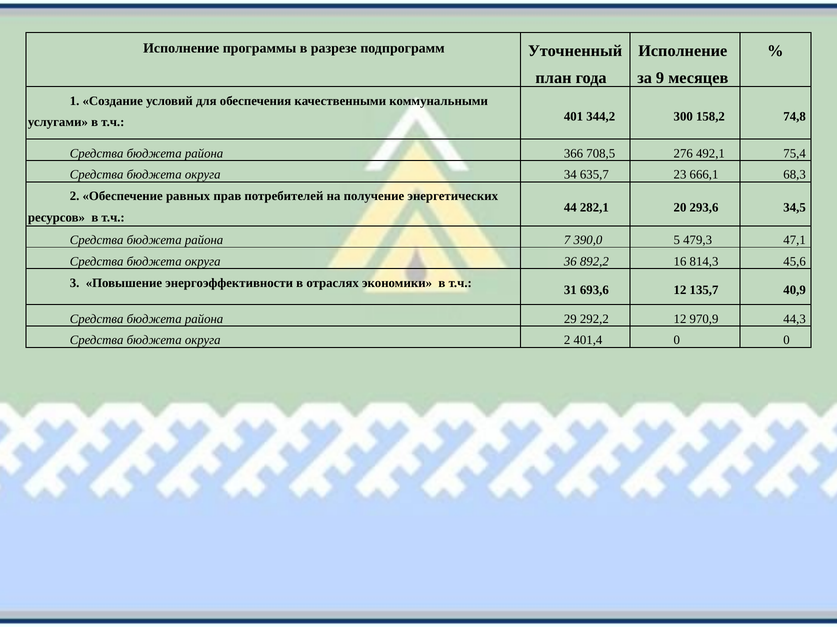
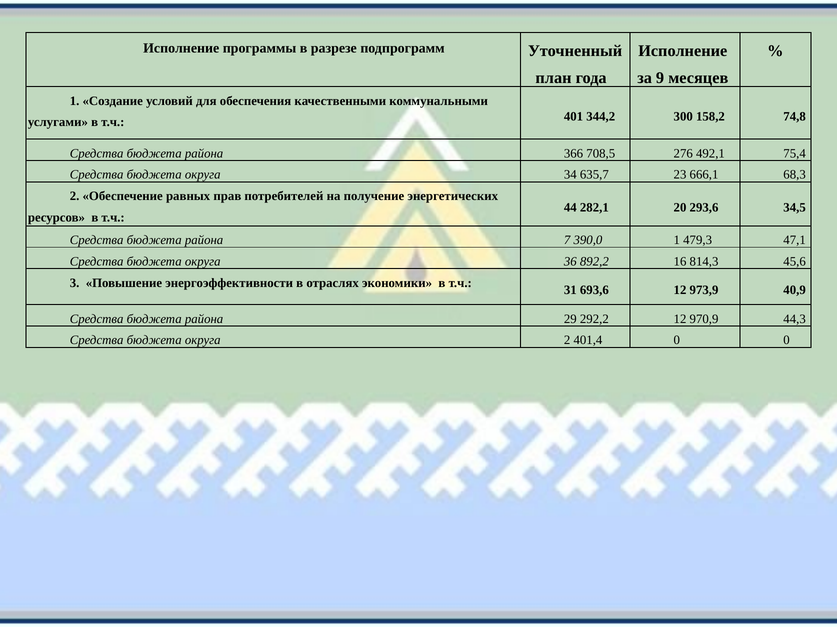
390,0 5: 5 -> 1 (677, 240)
135,7: 135,7 -> 973,9 (704, 291)
